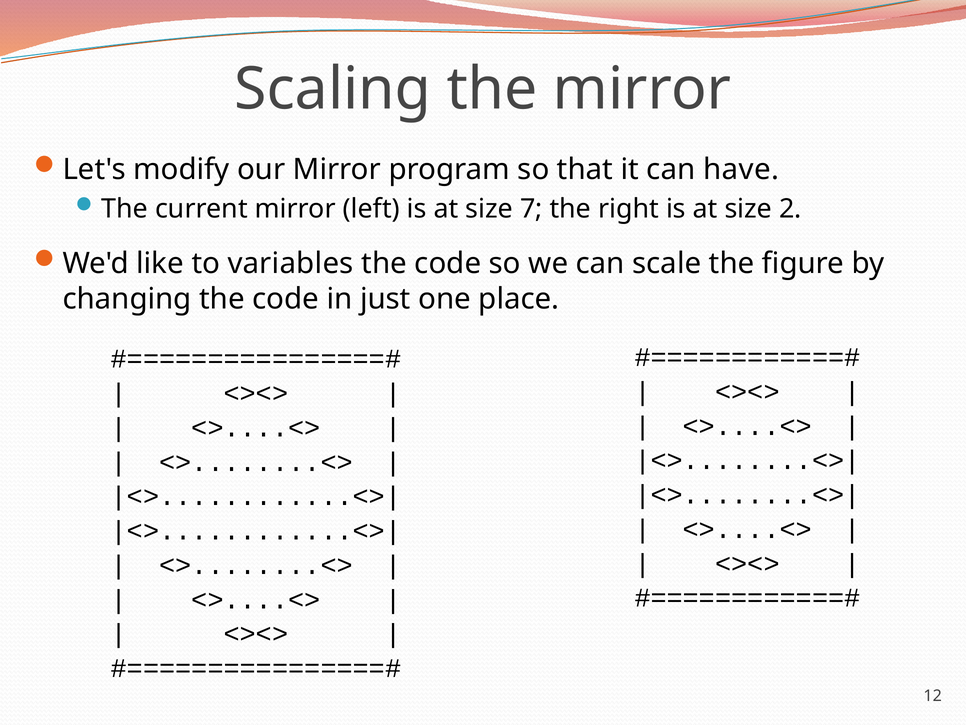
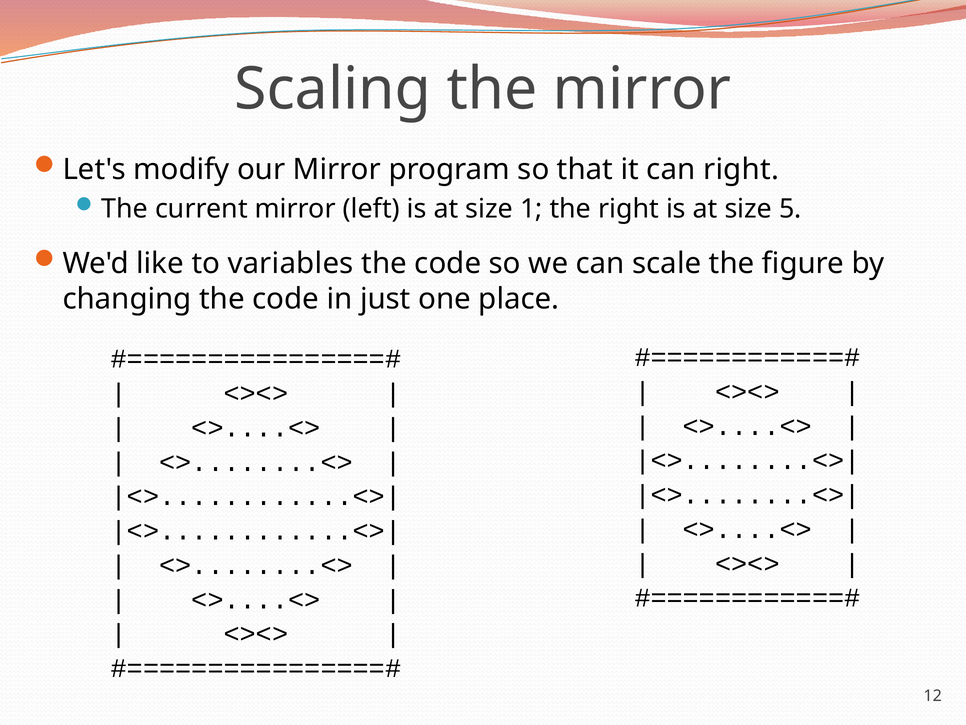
can have: have -> right (741, 170)
7: 7 -> 1 (531, 208)
2: 2 -> 5 (790, 208)
